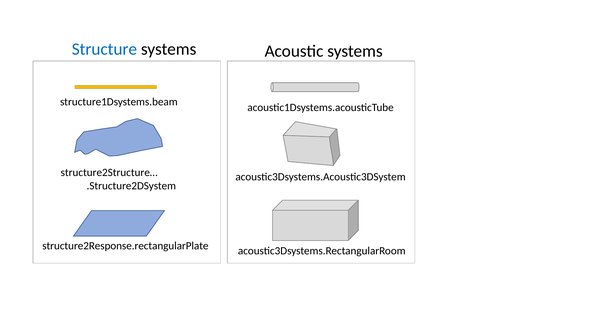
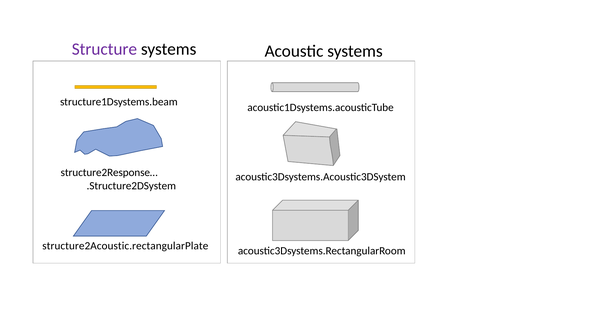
Structure colour: blue -> purple (104, 49)
structure2Structure…: structure2Structure… -> structure2Response… (109, 173)
structure2Response.rectangularPlate: structure2Response.rectangularPlate -> structure2Acoustic.rectangularPlate (125, 246)
